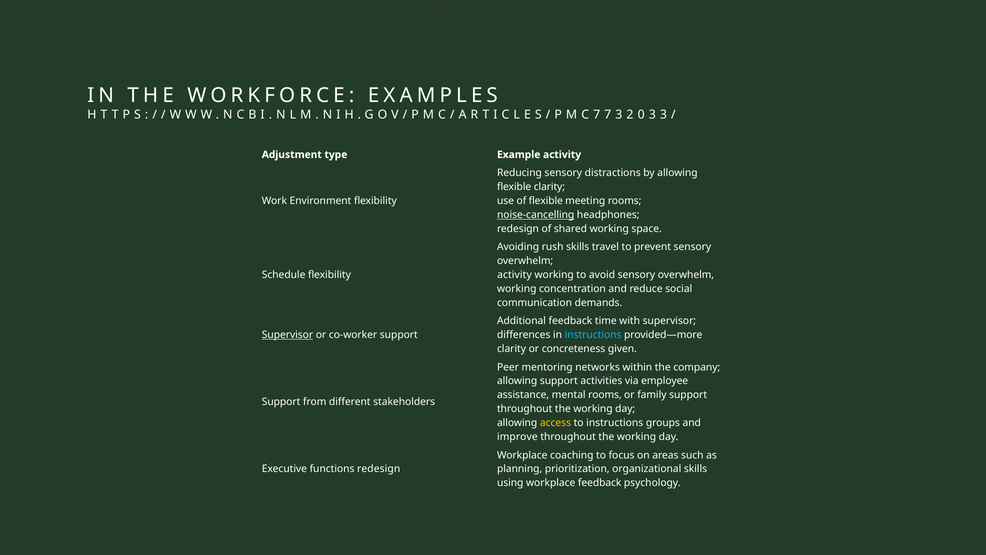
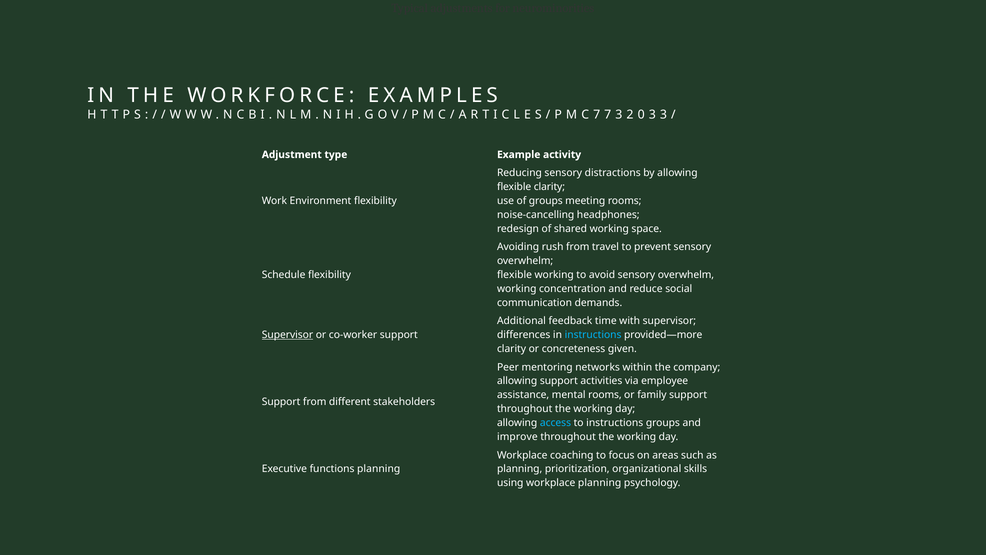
of flexible: flexible -> groups (546, 201)
noise-cancelling underline: present -> none (536, 215)
rush skills: skills -> from (578, 247)
activity: activity -> flexible (514, 275)
access colour: yellow -> light blue (555, 423)
functions redesign: redesign -> planning (379, 469)
workplace feedback: feedback -> planning (600, 483)
